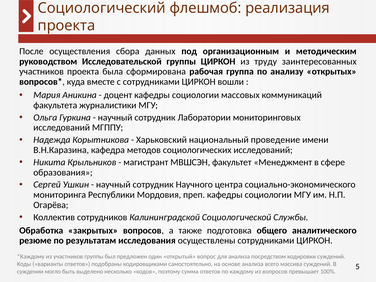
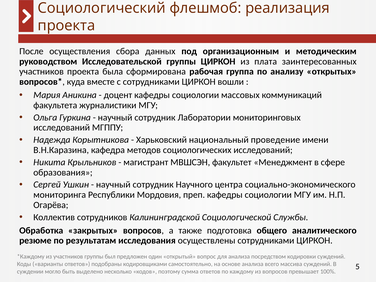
труду: труду -> плата (266, 61)
